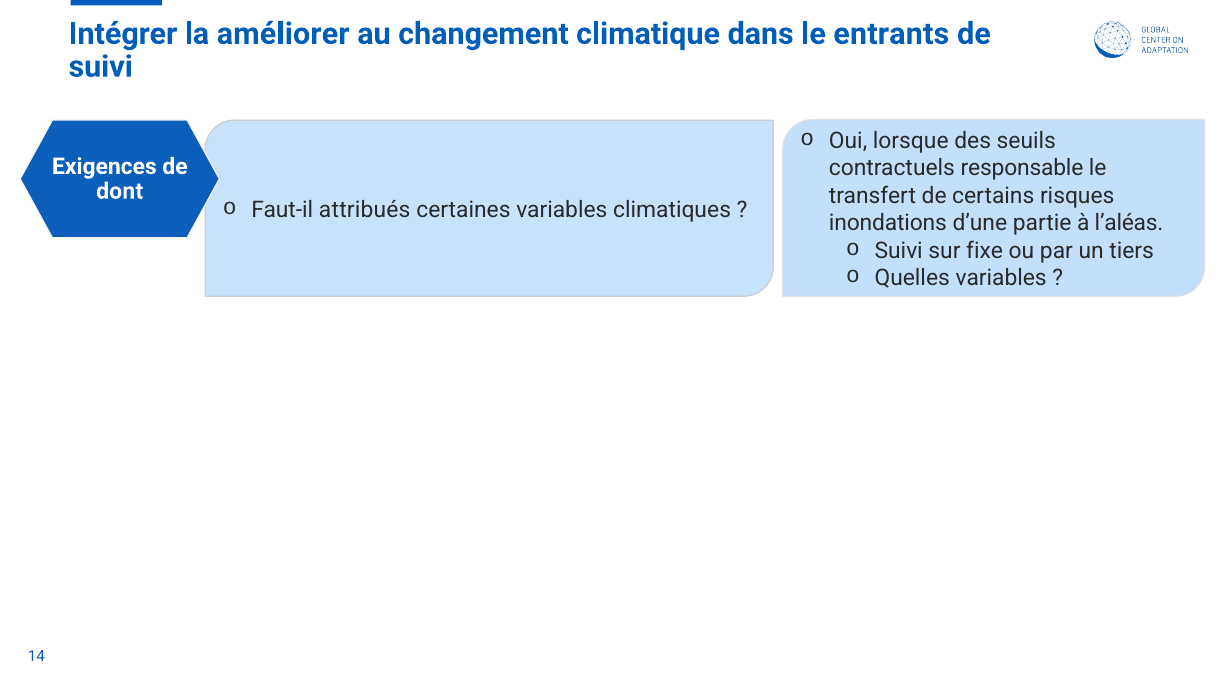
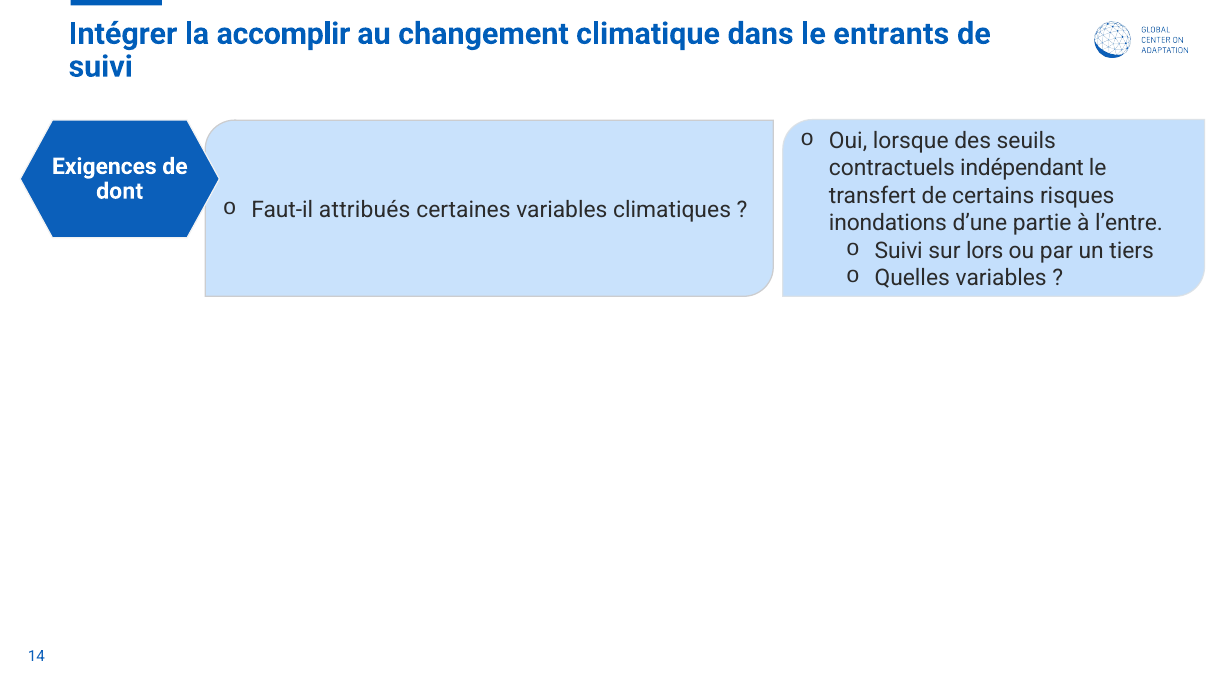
améliorer: améliorer -> accomplir (283, 34)
responsable: responsable -> indépendant (1022, 168)
l’aléas: l’aléas -> l’entre (1129, 223)
fixe: fixe -> lors (985, 251)
